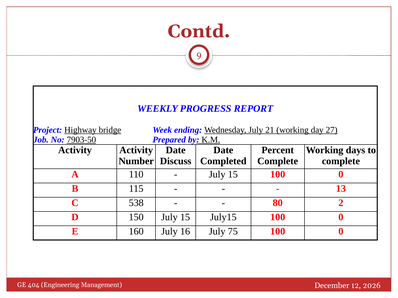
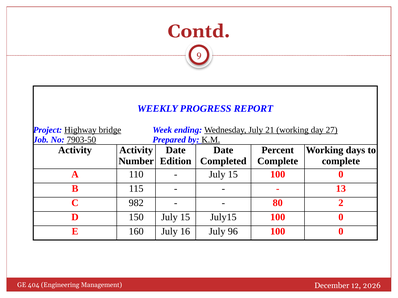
Discuss: Discuss -> Edition (176, 161)
538: 538 -> 982 (136, 203)
75: 75 -> 96 (233, 232)
